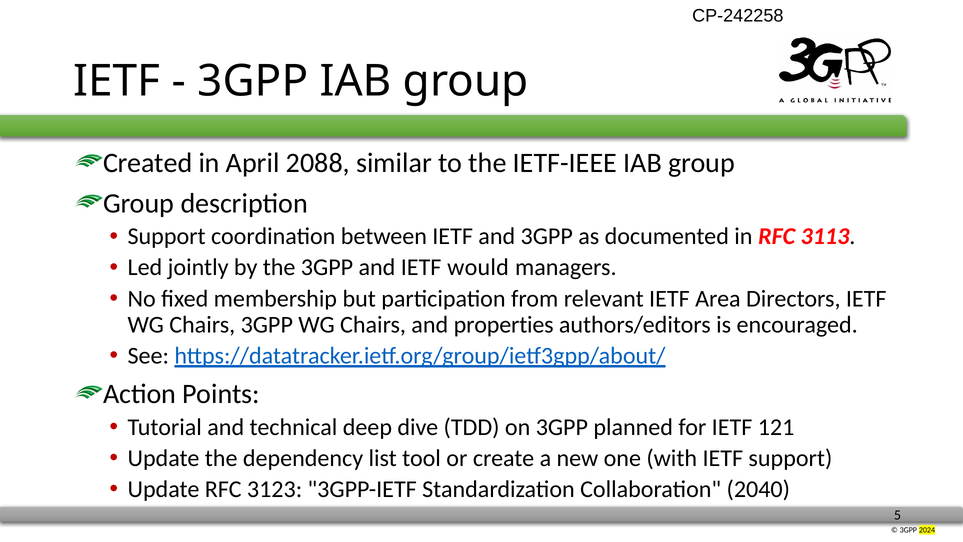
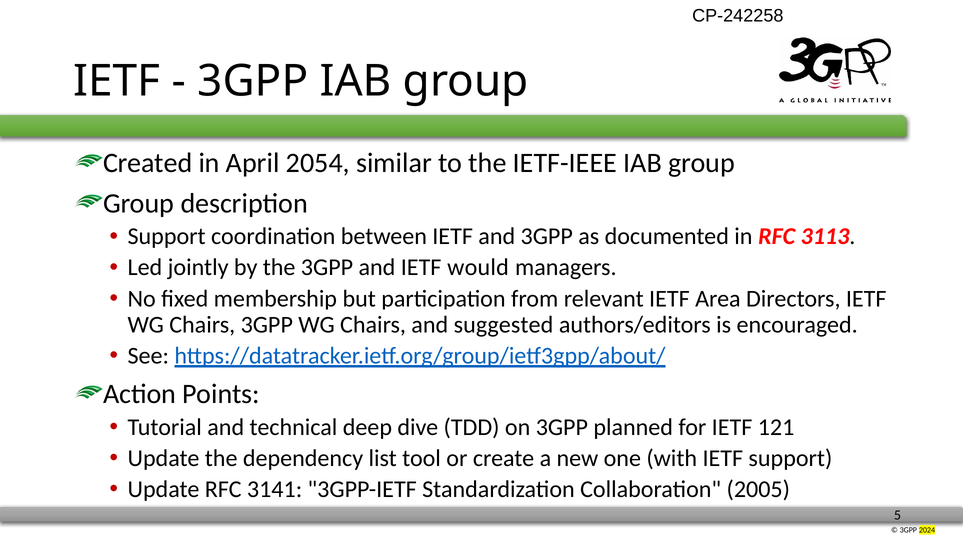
2088: 2088 -> 2054 (318, 163)
properties: properties -> suggested (504, 324)
3123: 3123 -> 3141 (275, 489)
2040: 2040 -> 2005 (758, 489)
